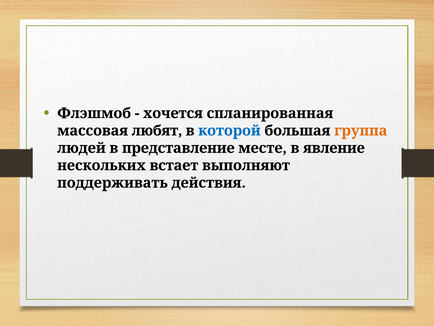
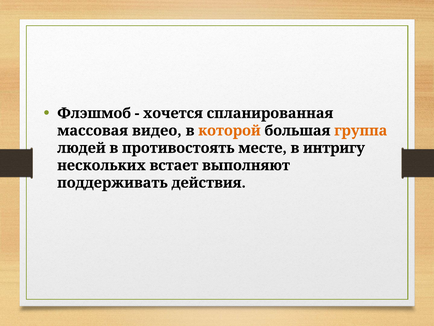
любят: любят -> видео (157, 130)
которой colour: blue -> orange (229, 130)
представление: представление -> противостоять (178, 148)
явление: явление -> интригу (334, 148)
